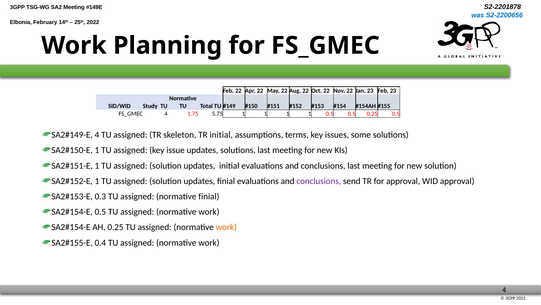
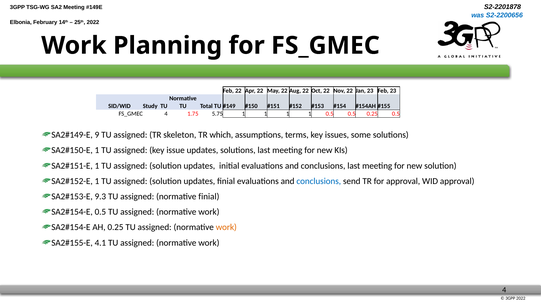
4: 4 -> 9 (97, 135)
TR initial: initial -> which (221, 135)
conclusions colour: purple -> blue (319, 181)
0.3: 0.3 -> 9.3 (100, 196)
0.4: 0.4 -> 4.1 (100, 242)
